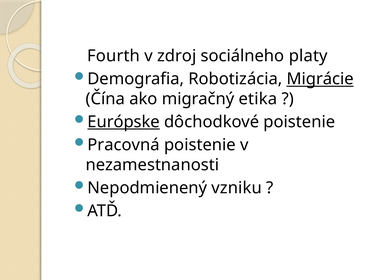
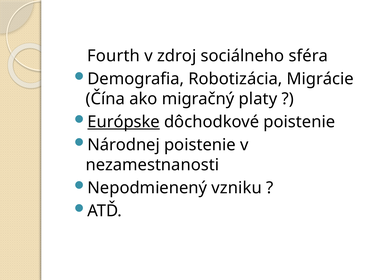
platy: platy -> sféra (308, 56)
Migrácie underline: present -> none (320, 79)
etika: etika -> platy (258, 99)
Pracovná: Pracovná -> Národnej (124, 145)
